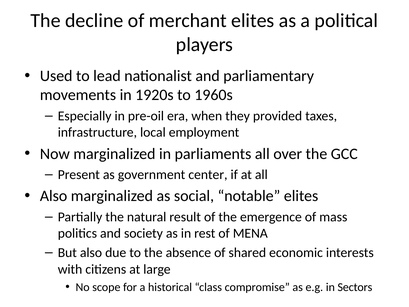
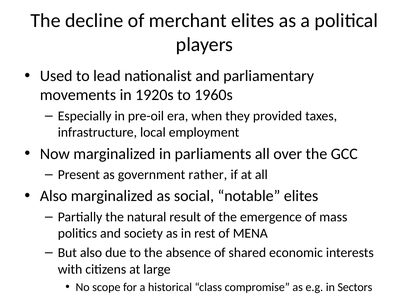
center: center -> rather (208, 174)
